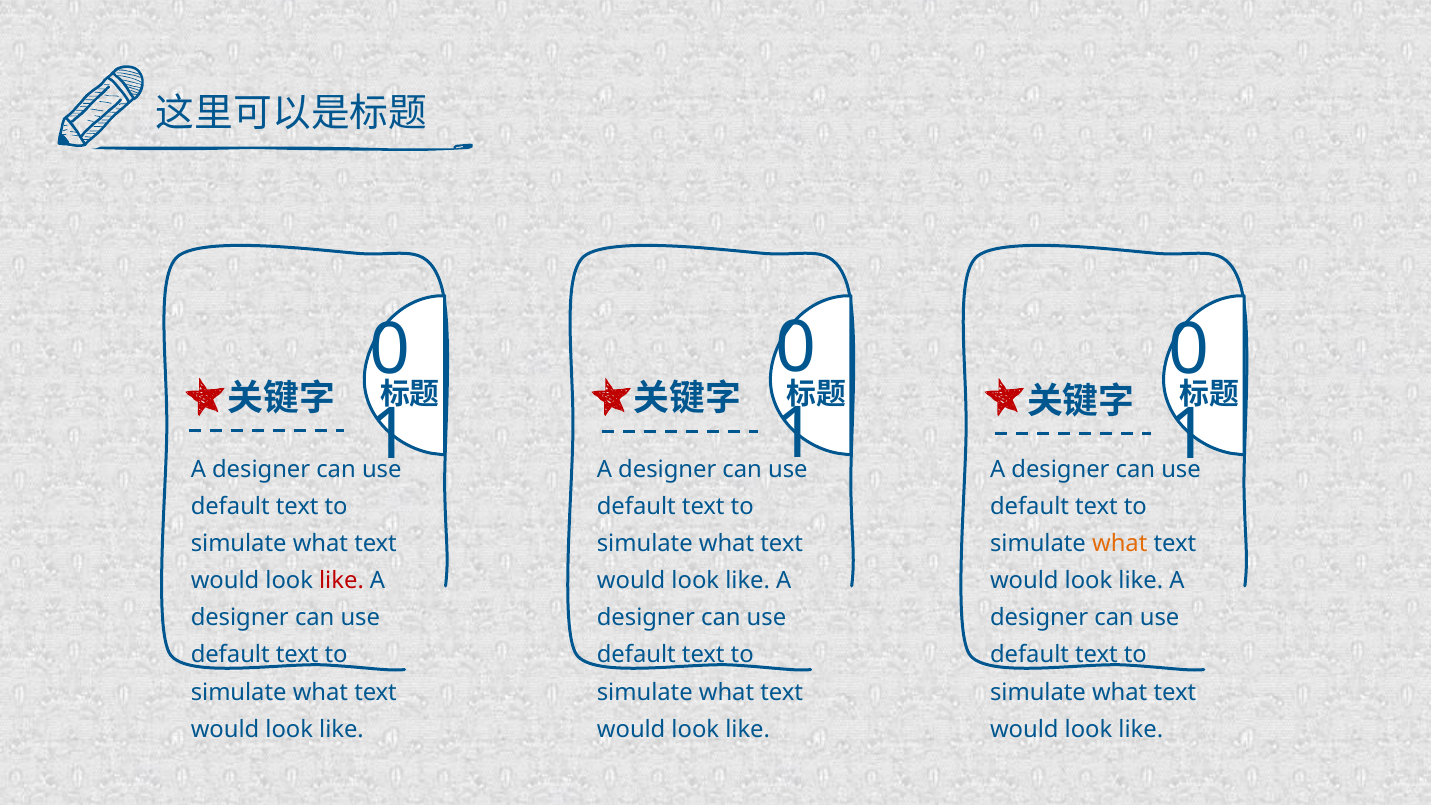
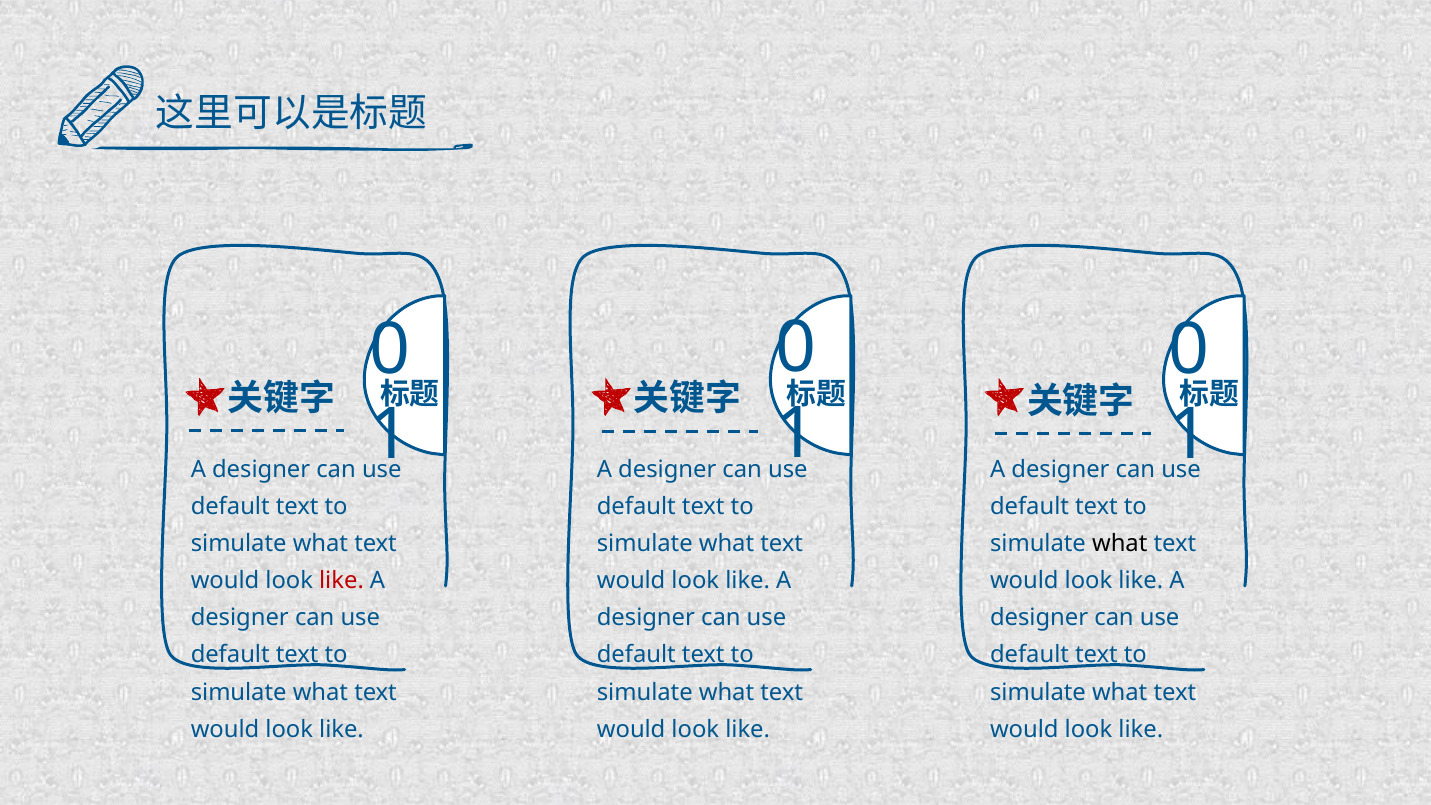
what colour: orange -> black (1120, 544)
